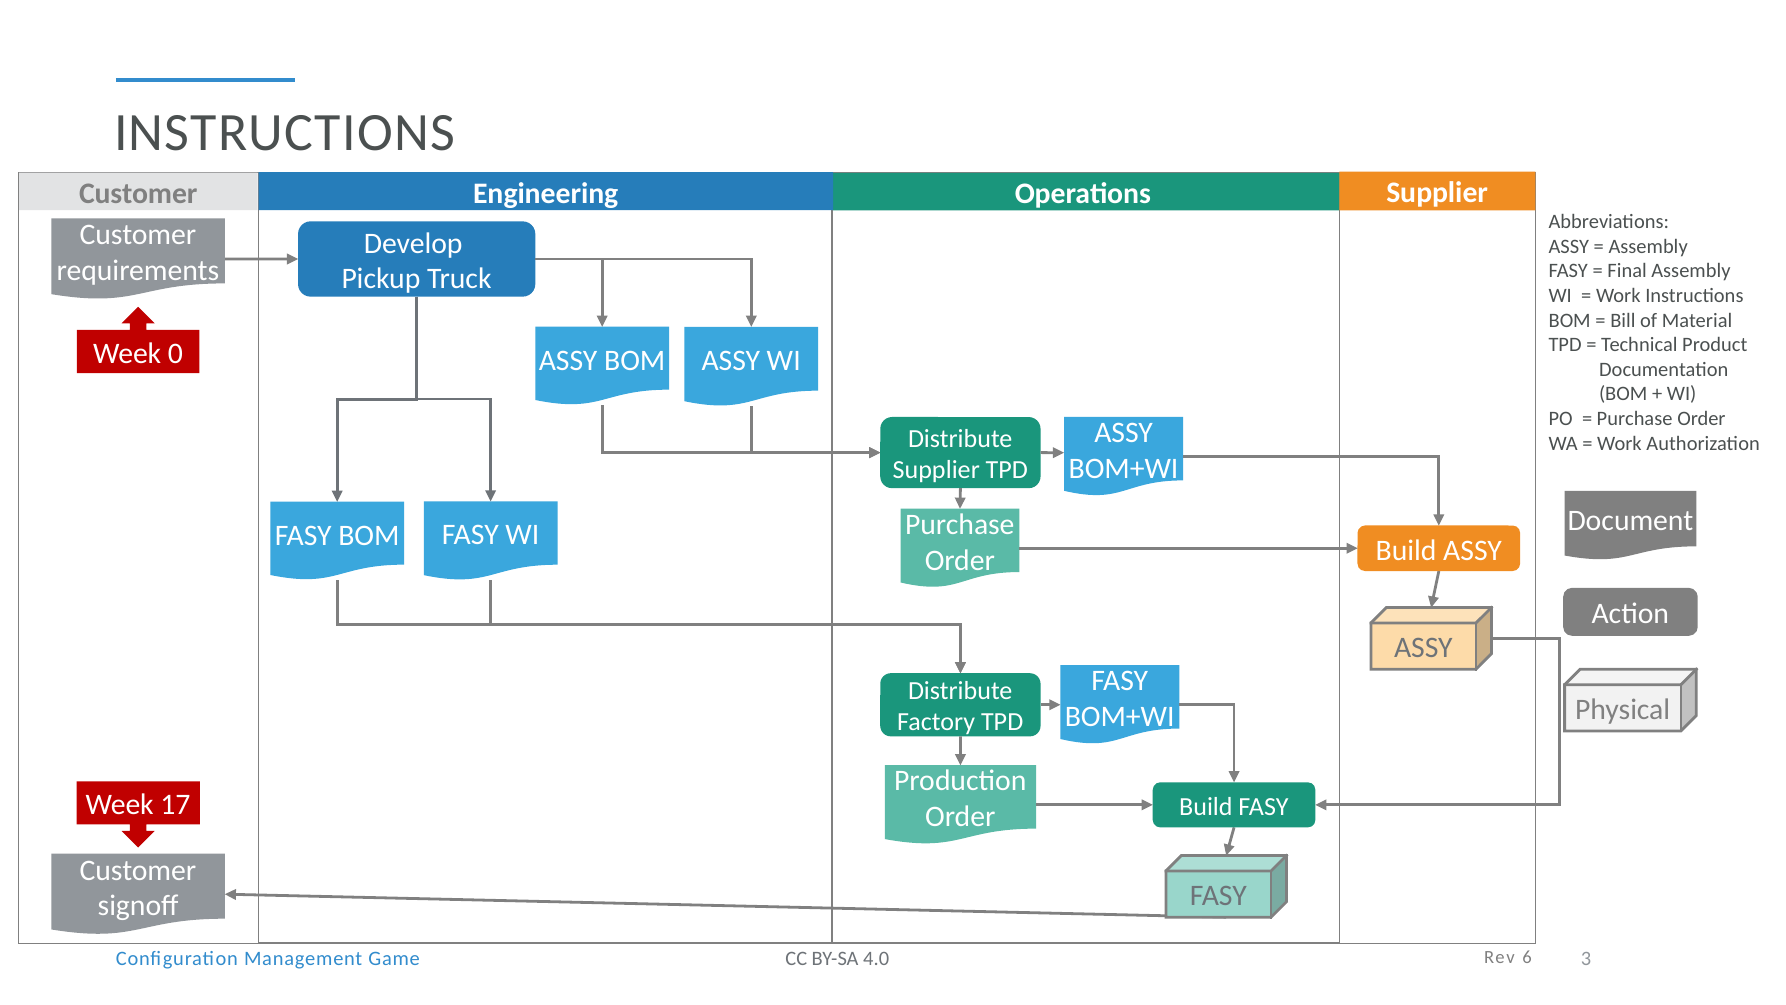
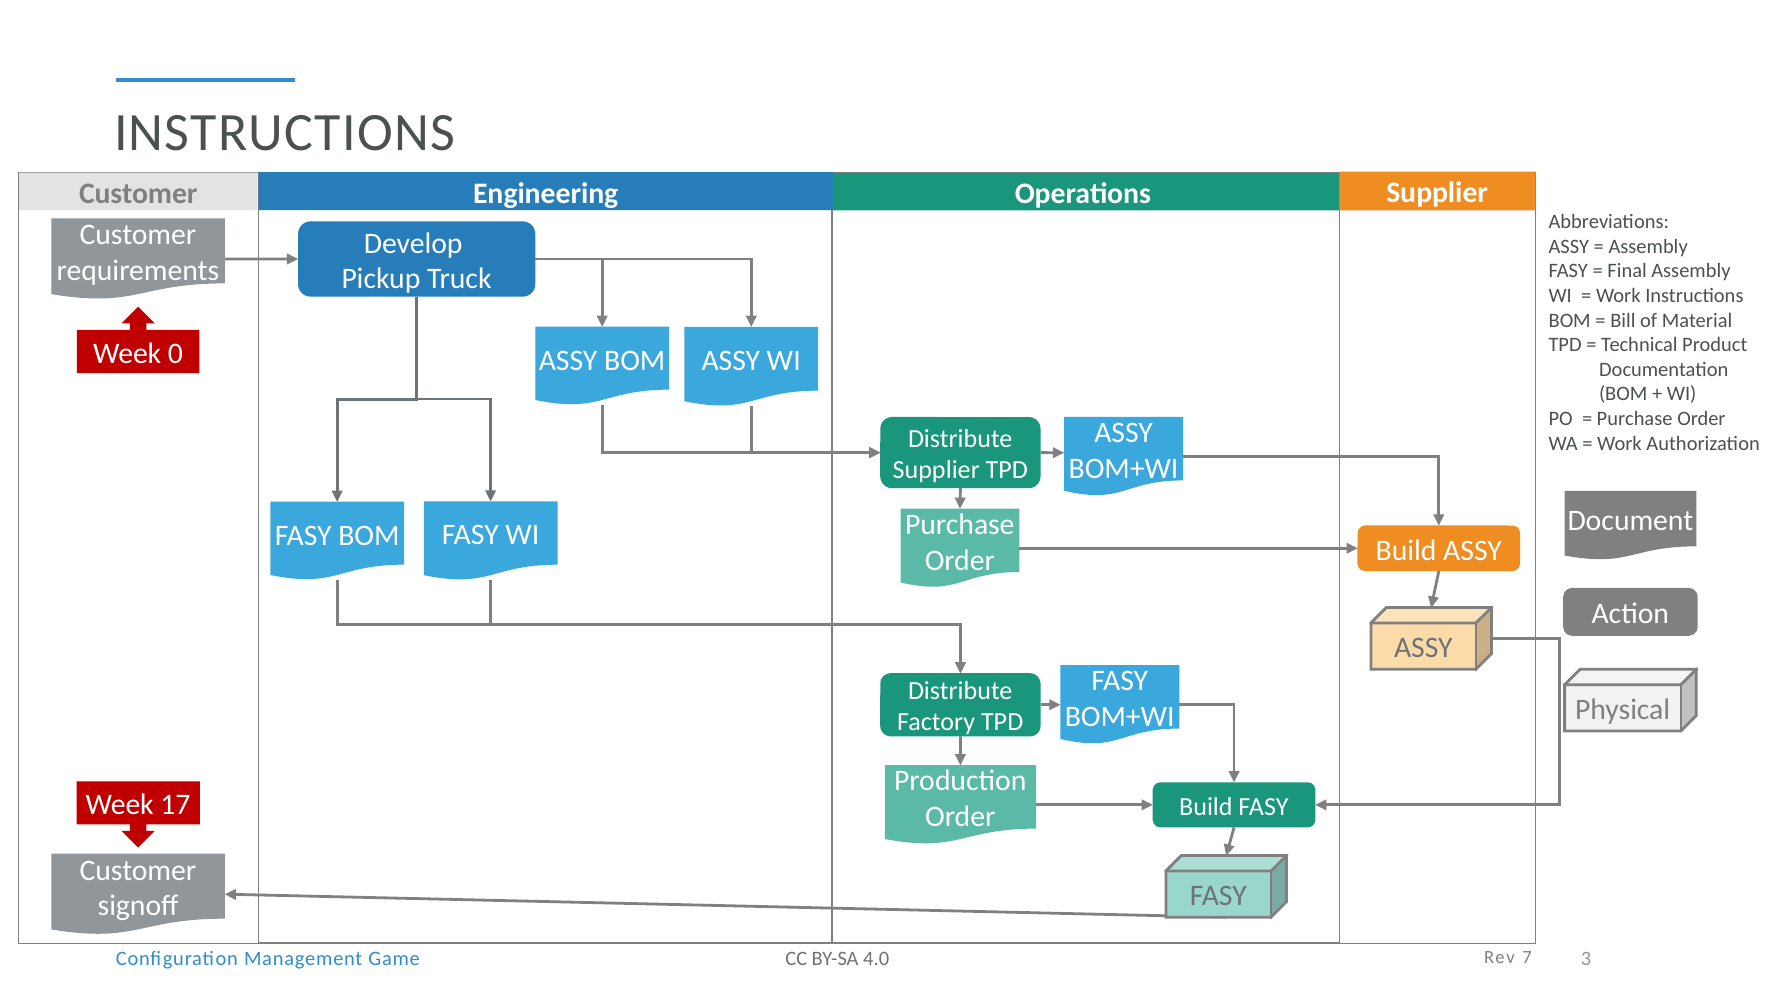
6: 6 -> 7 (1527, 957)
